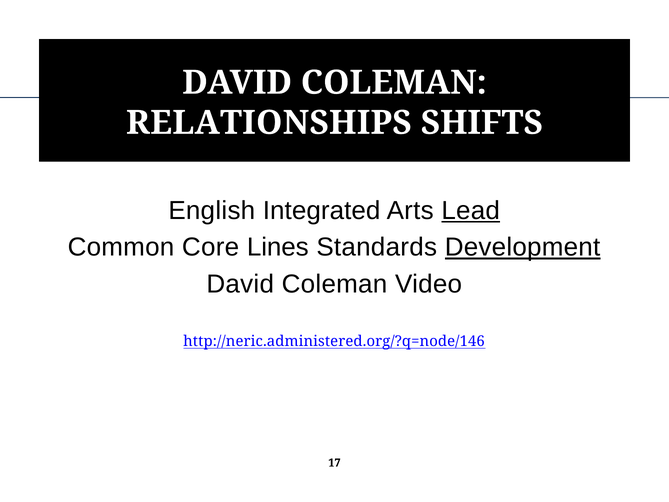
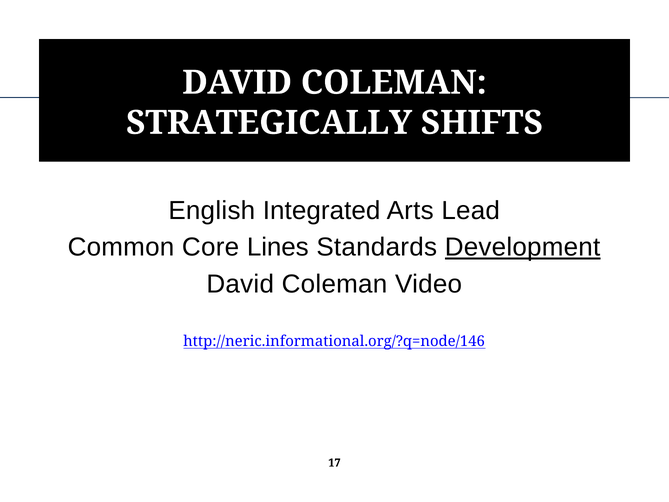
RELATIONSHIPS: RELATIONSHIPS -> STRATEGICALLY (269, 123)
Lead underline: present -> none (471, 210)
http://neric.administered.org/?q=node/146: http://neric.administered.org/?q=node/146 -> http://neric.informational.org/?q=node/146 (334, 341)
